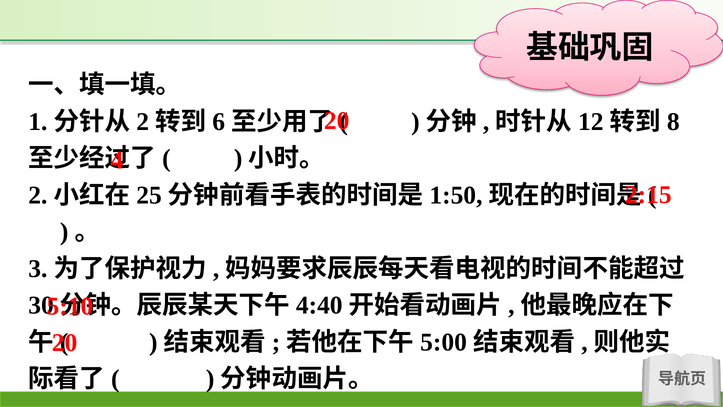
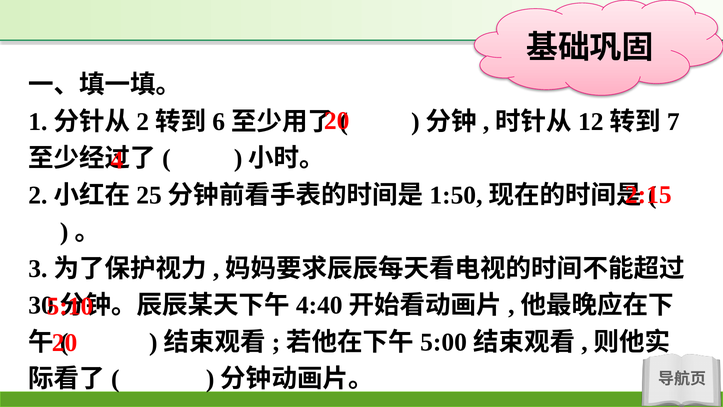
8: 8 -> 7 (673, 121)
